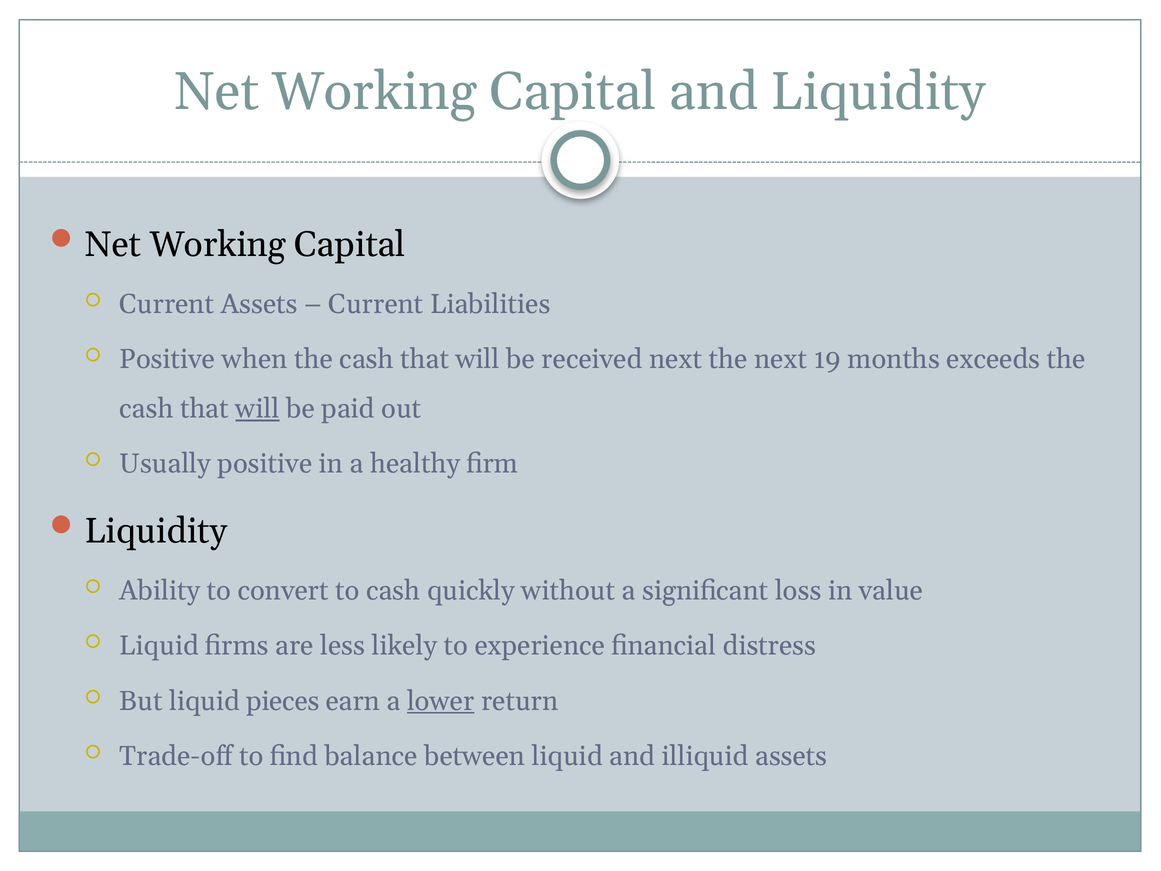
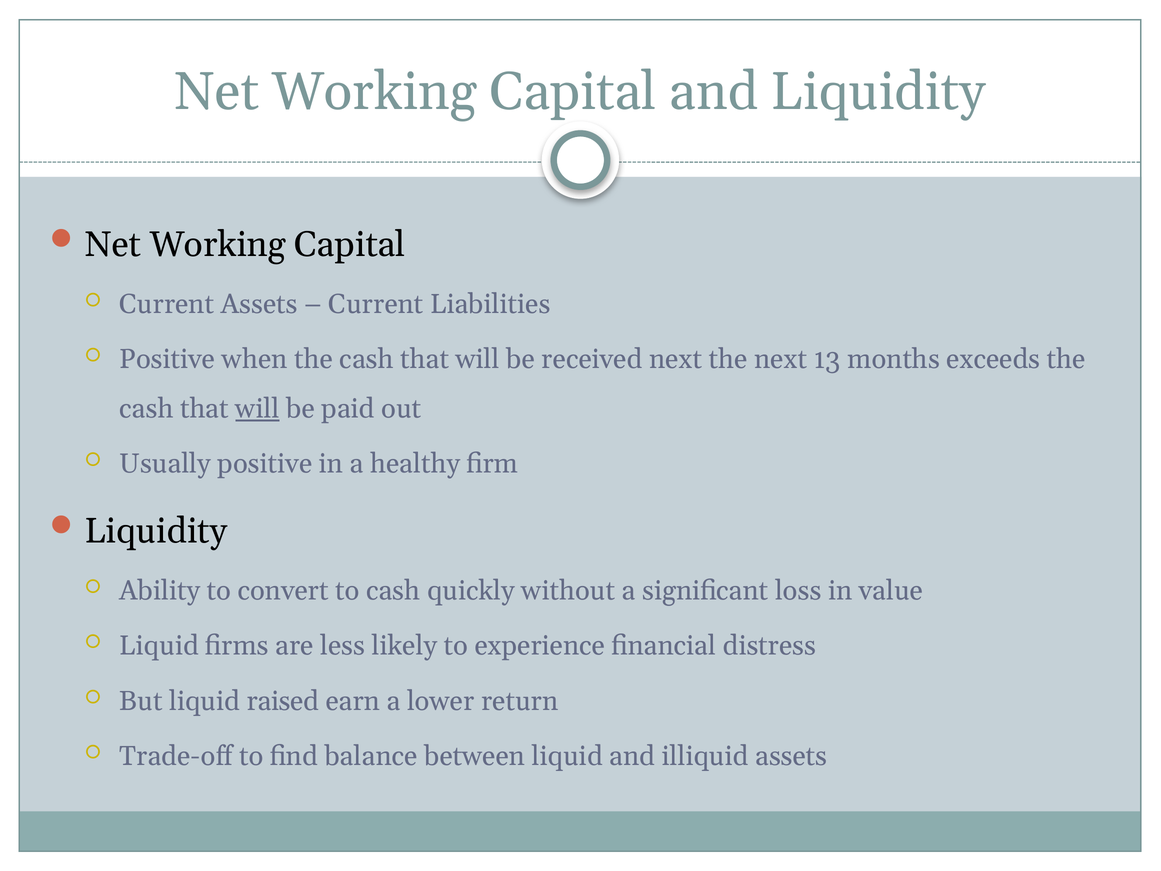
19: 19 -> 13 (827, 359)
pieces: pieces -> raised (283, 701)
lower underline: present -> none (441, 701)
